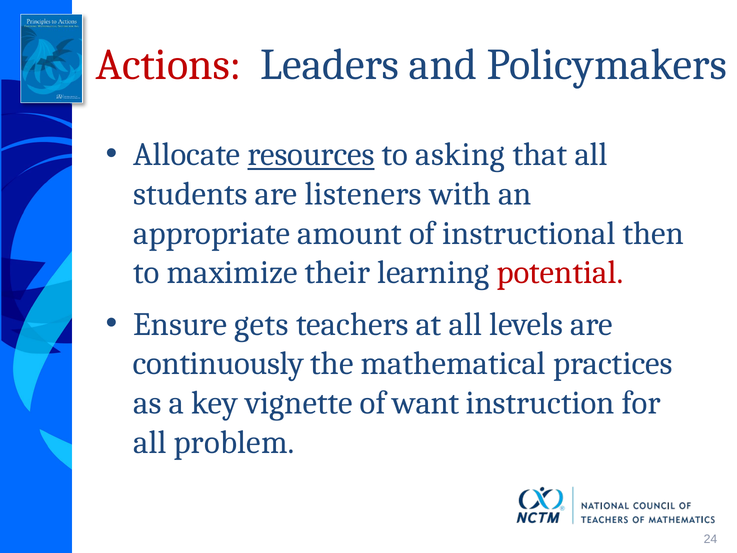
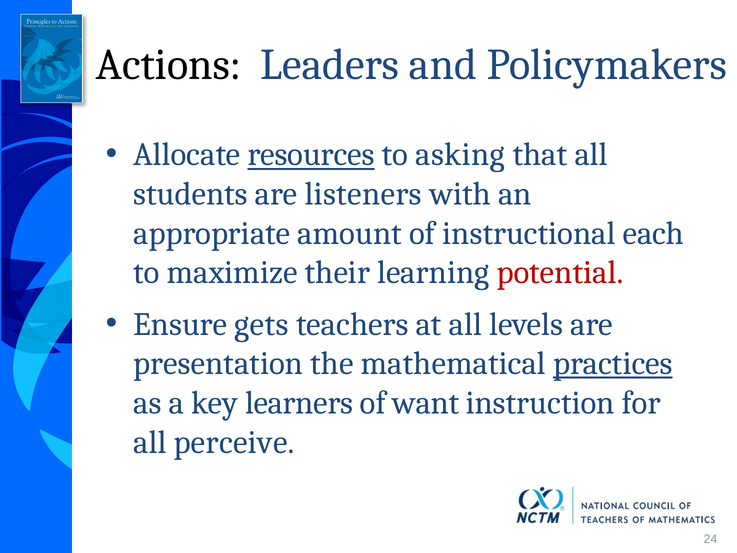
Actions colour: red -> black (169, 64)
then: then -> each (653, 233)
continuously: continuously -> presentation (218, 363)
practices underline: none -> present (613, 363)
vignette: vignette -> learners (299, 403)
problem: problem -> perceive (234, 442)
